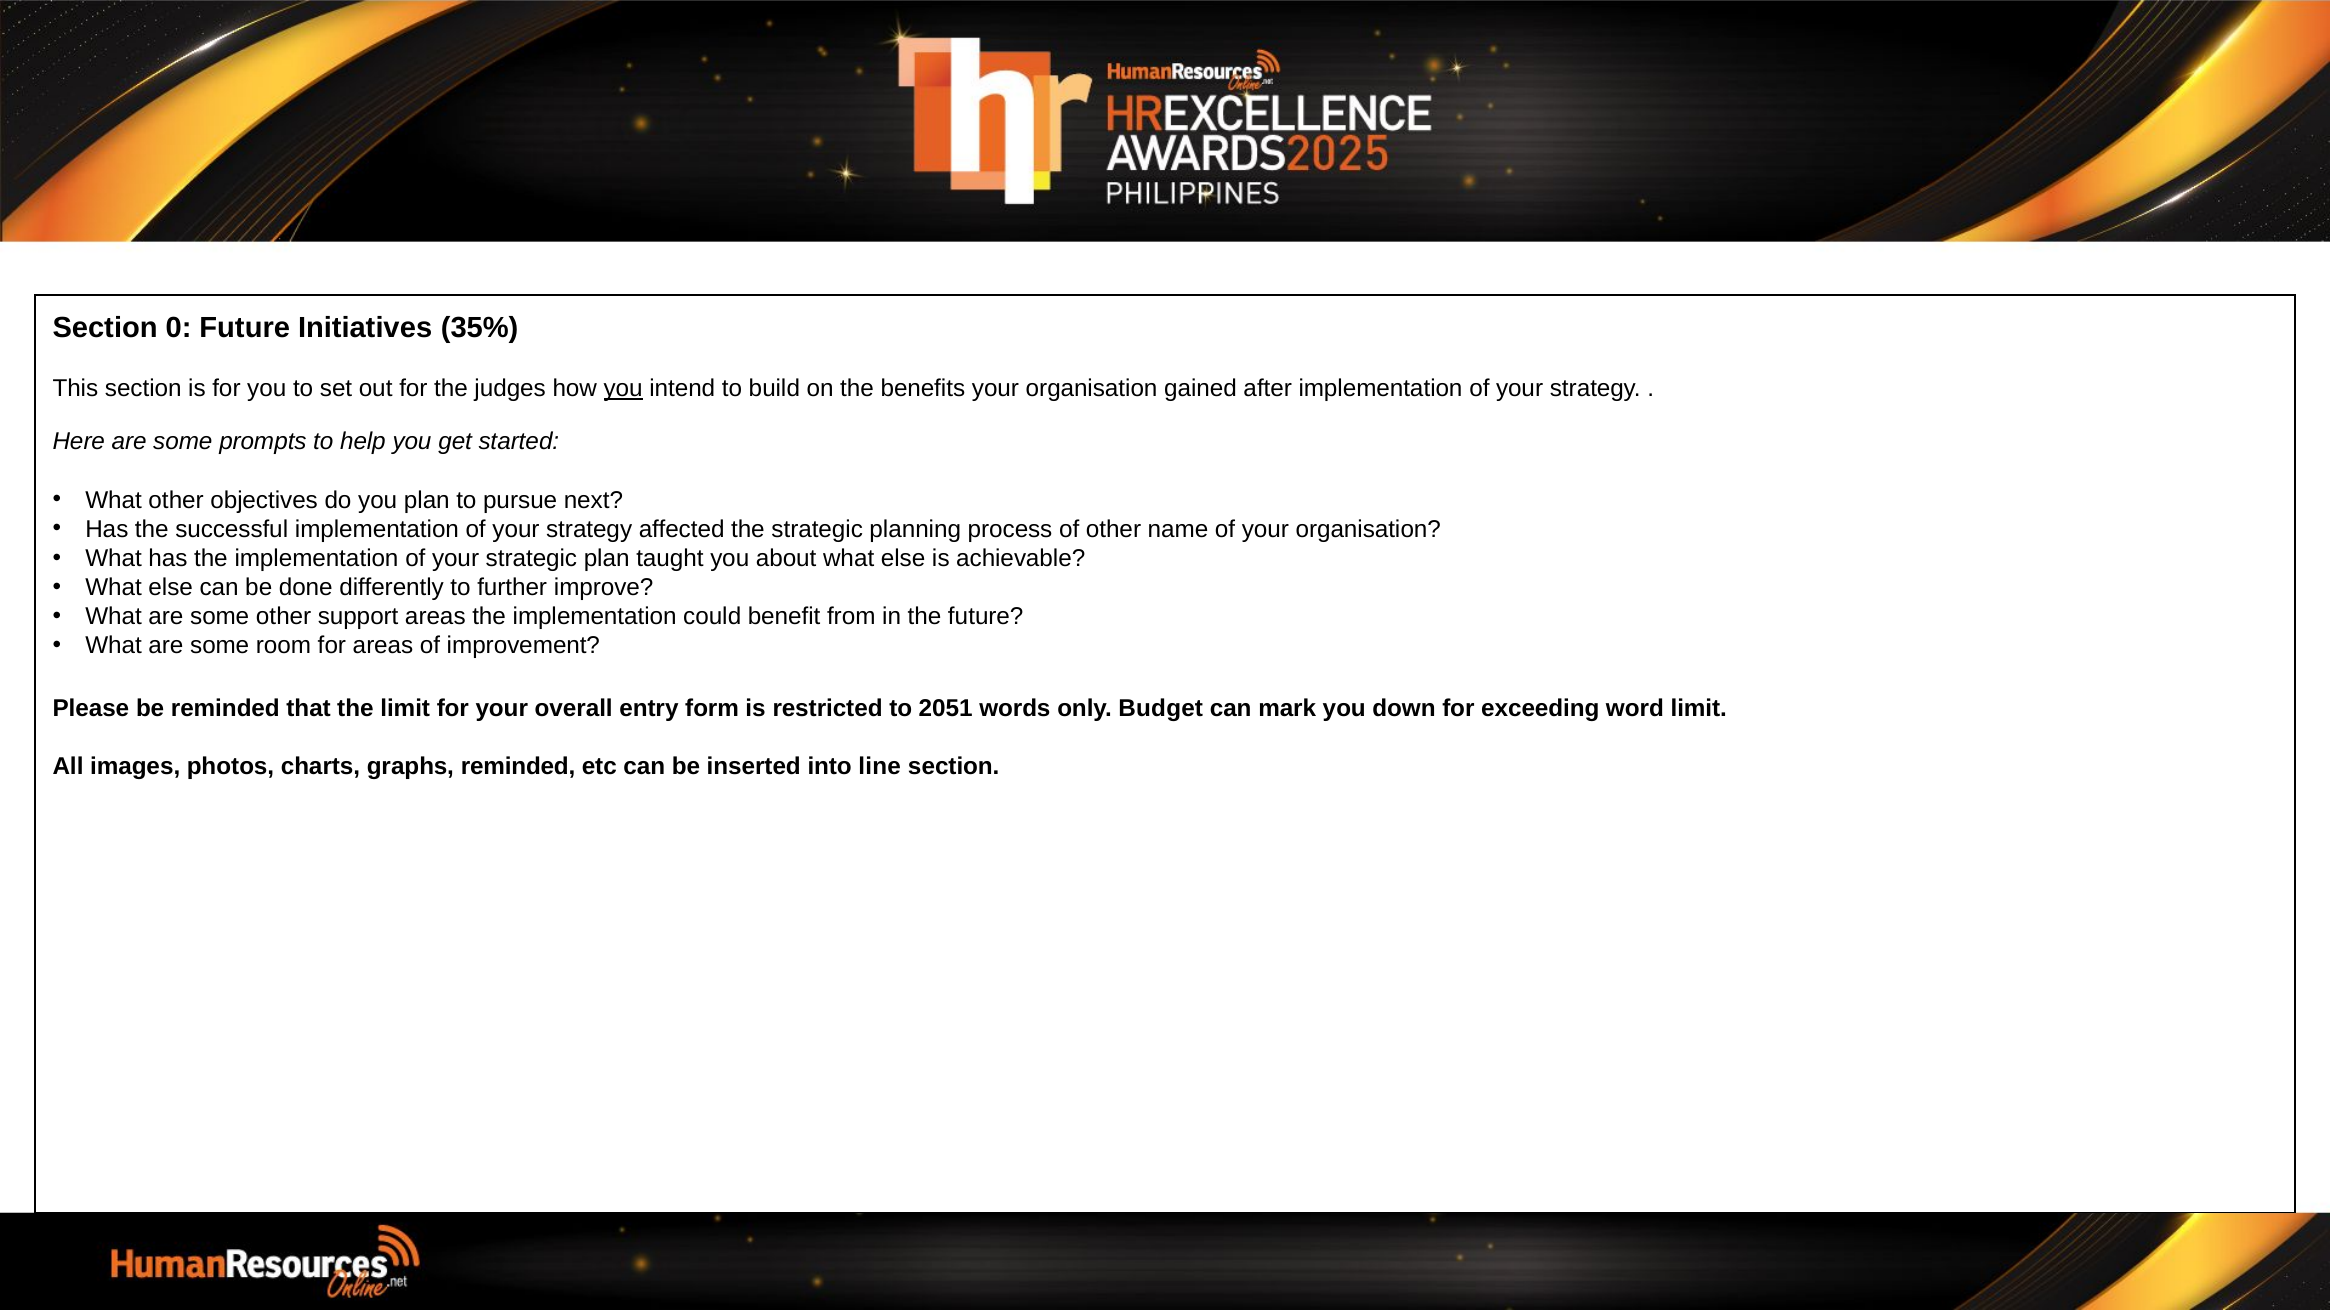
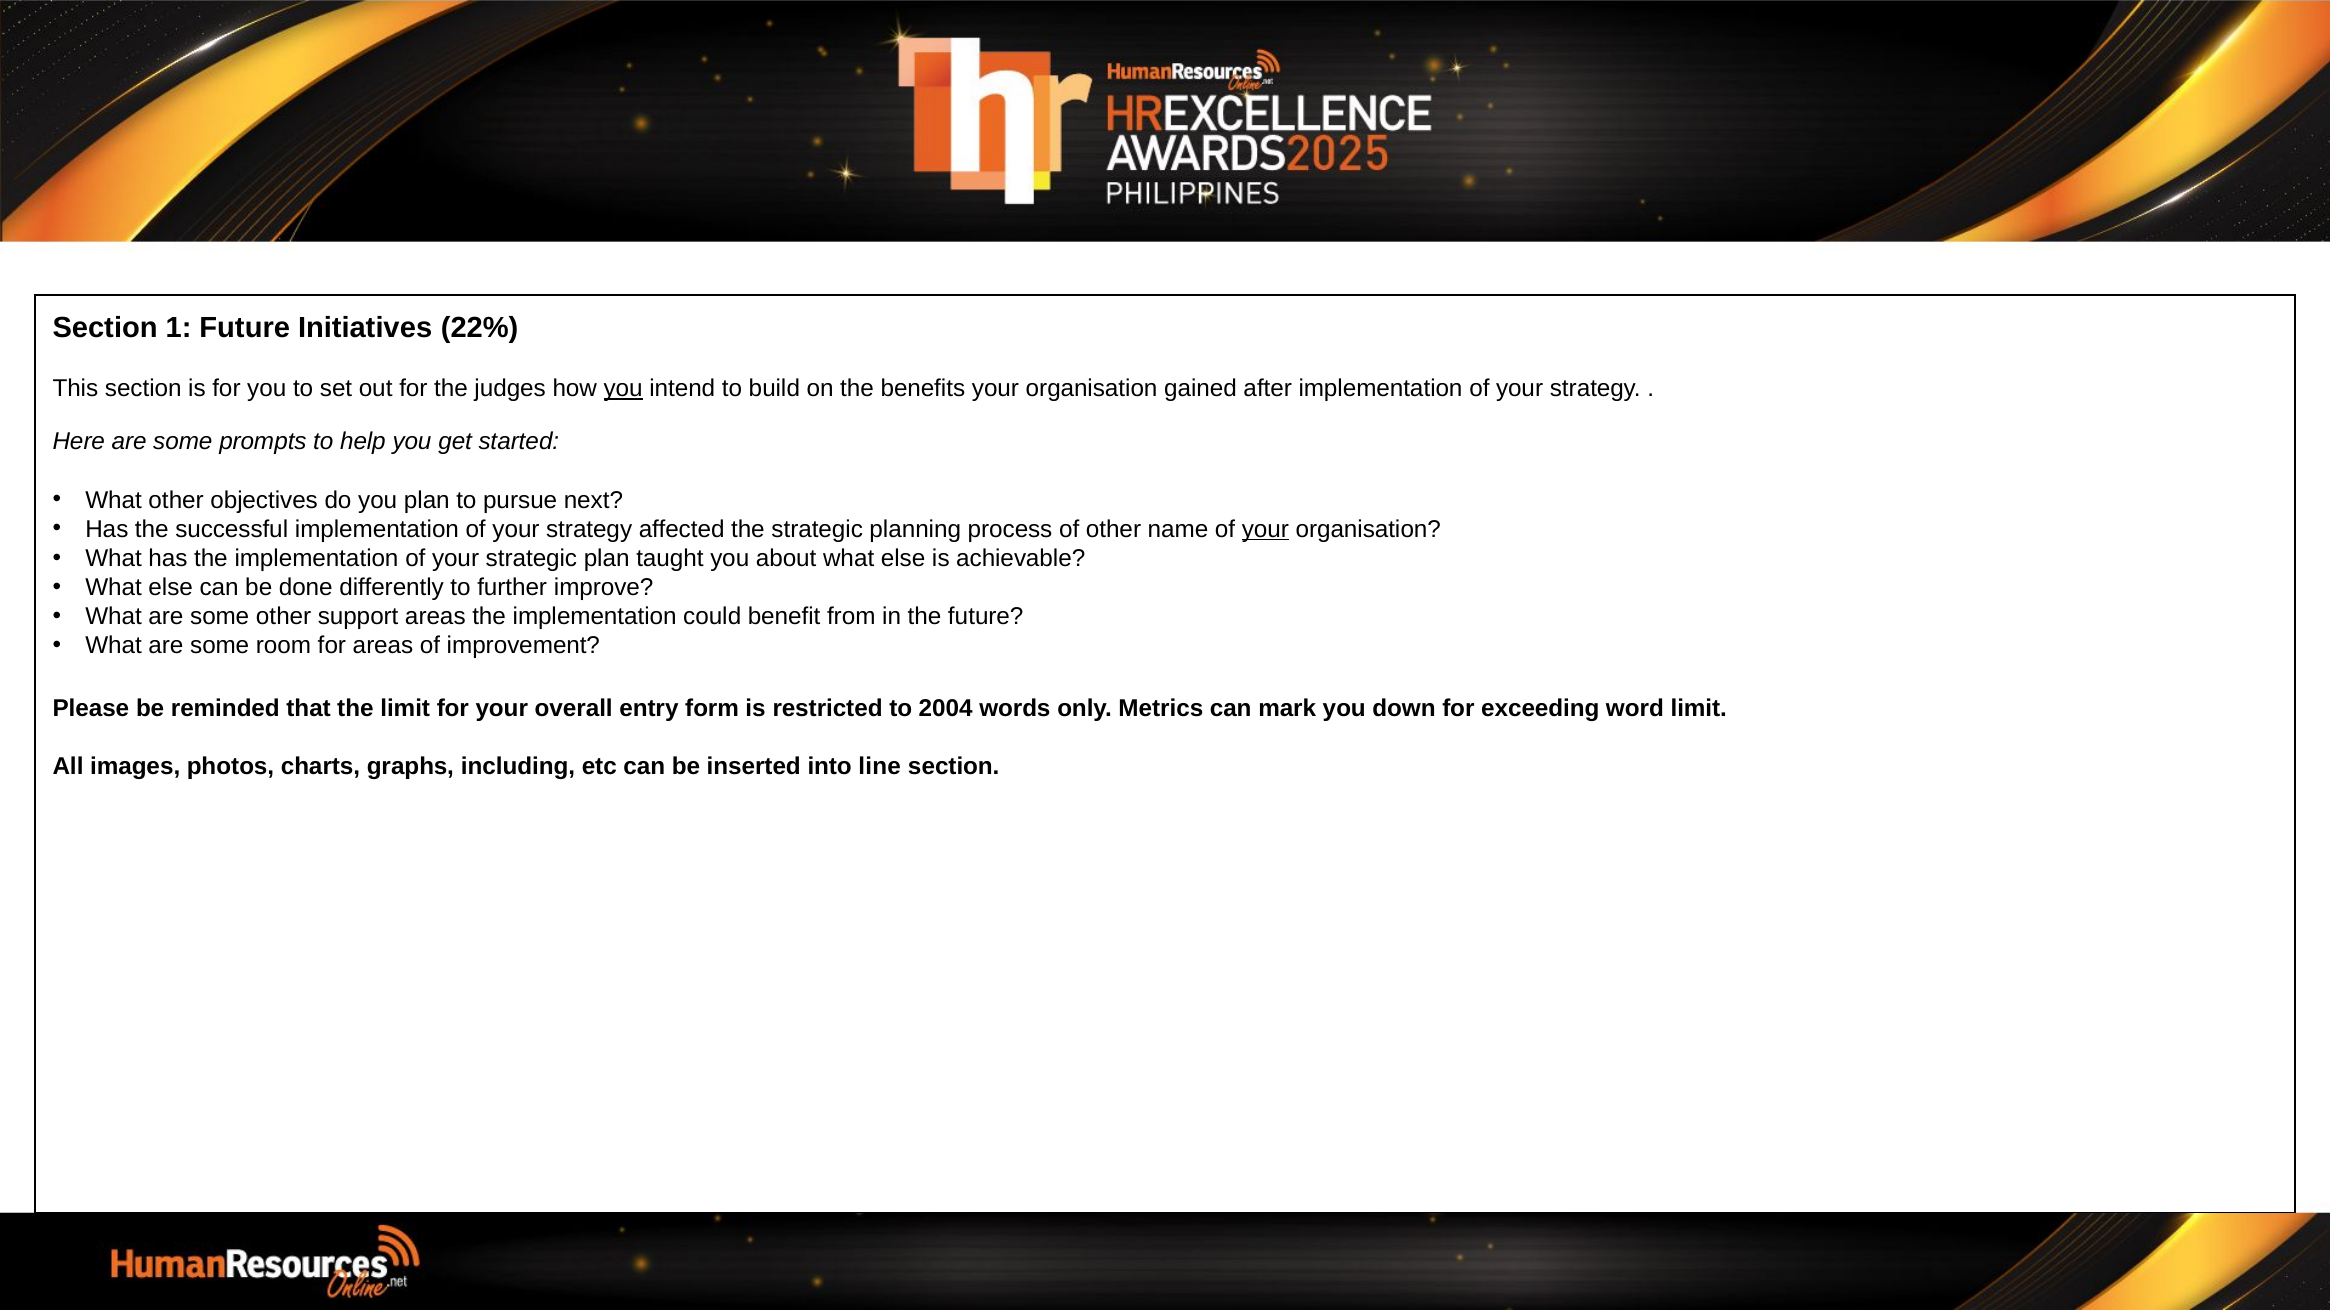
0: 0 -> 1 (178, 328)
35%: 35% -> 22% (480, 328)
your underline: none -> present (1265, 530)
2051: 2051 -> 2004 (946, 709)
Budget: Budget -> Metrics (1161, 709)
graphs reminded: reminded -> including (518, 767)
